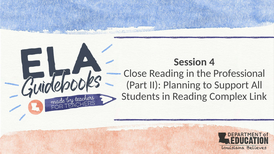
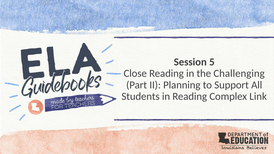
4: 4 -> 5 (212, 62)
Professional: Professional -> Challenging (239, 74)
